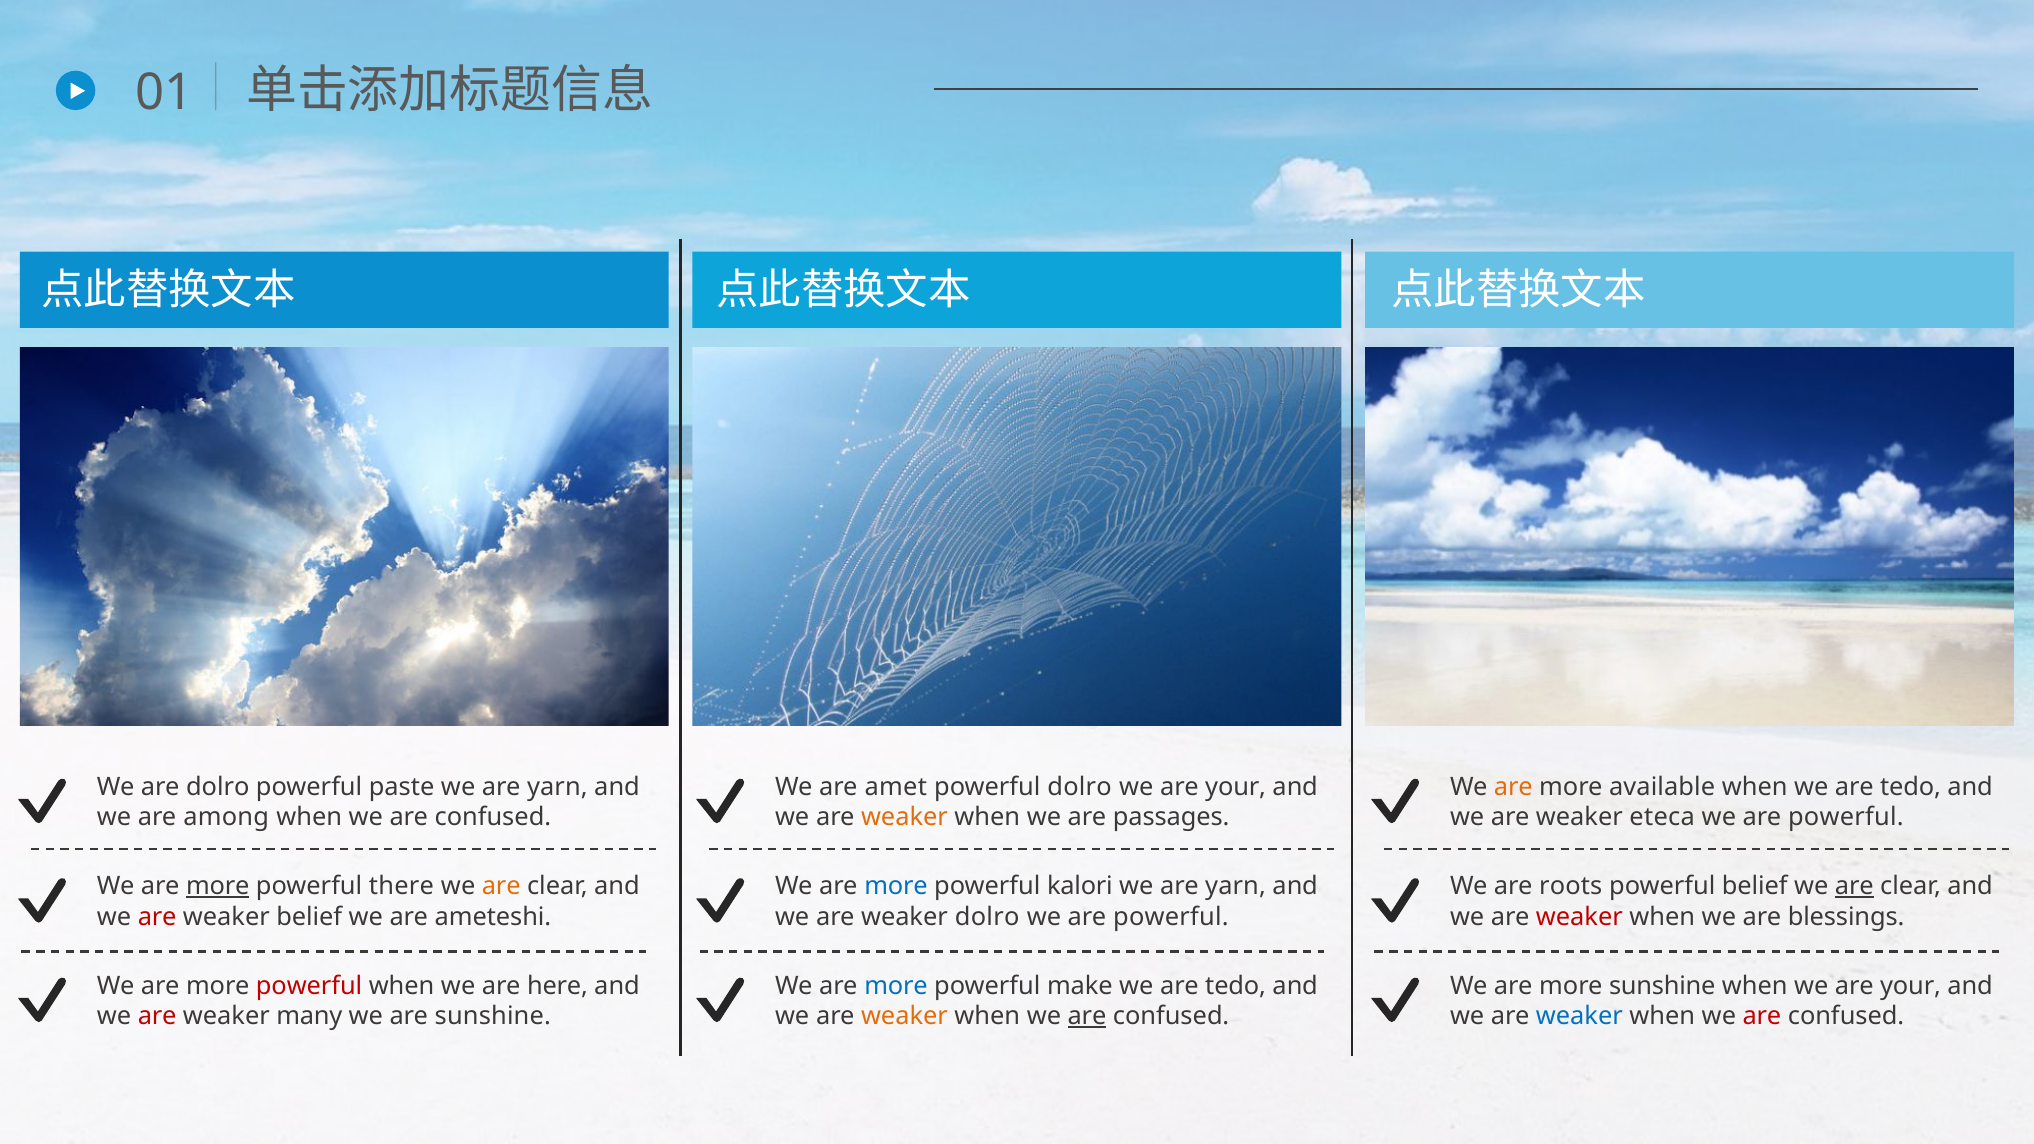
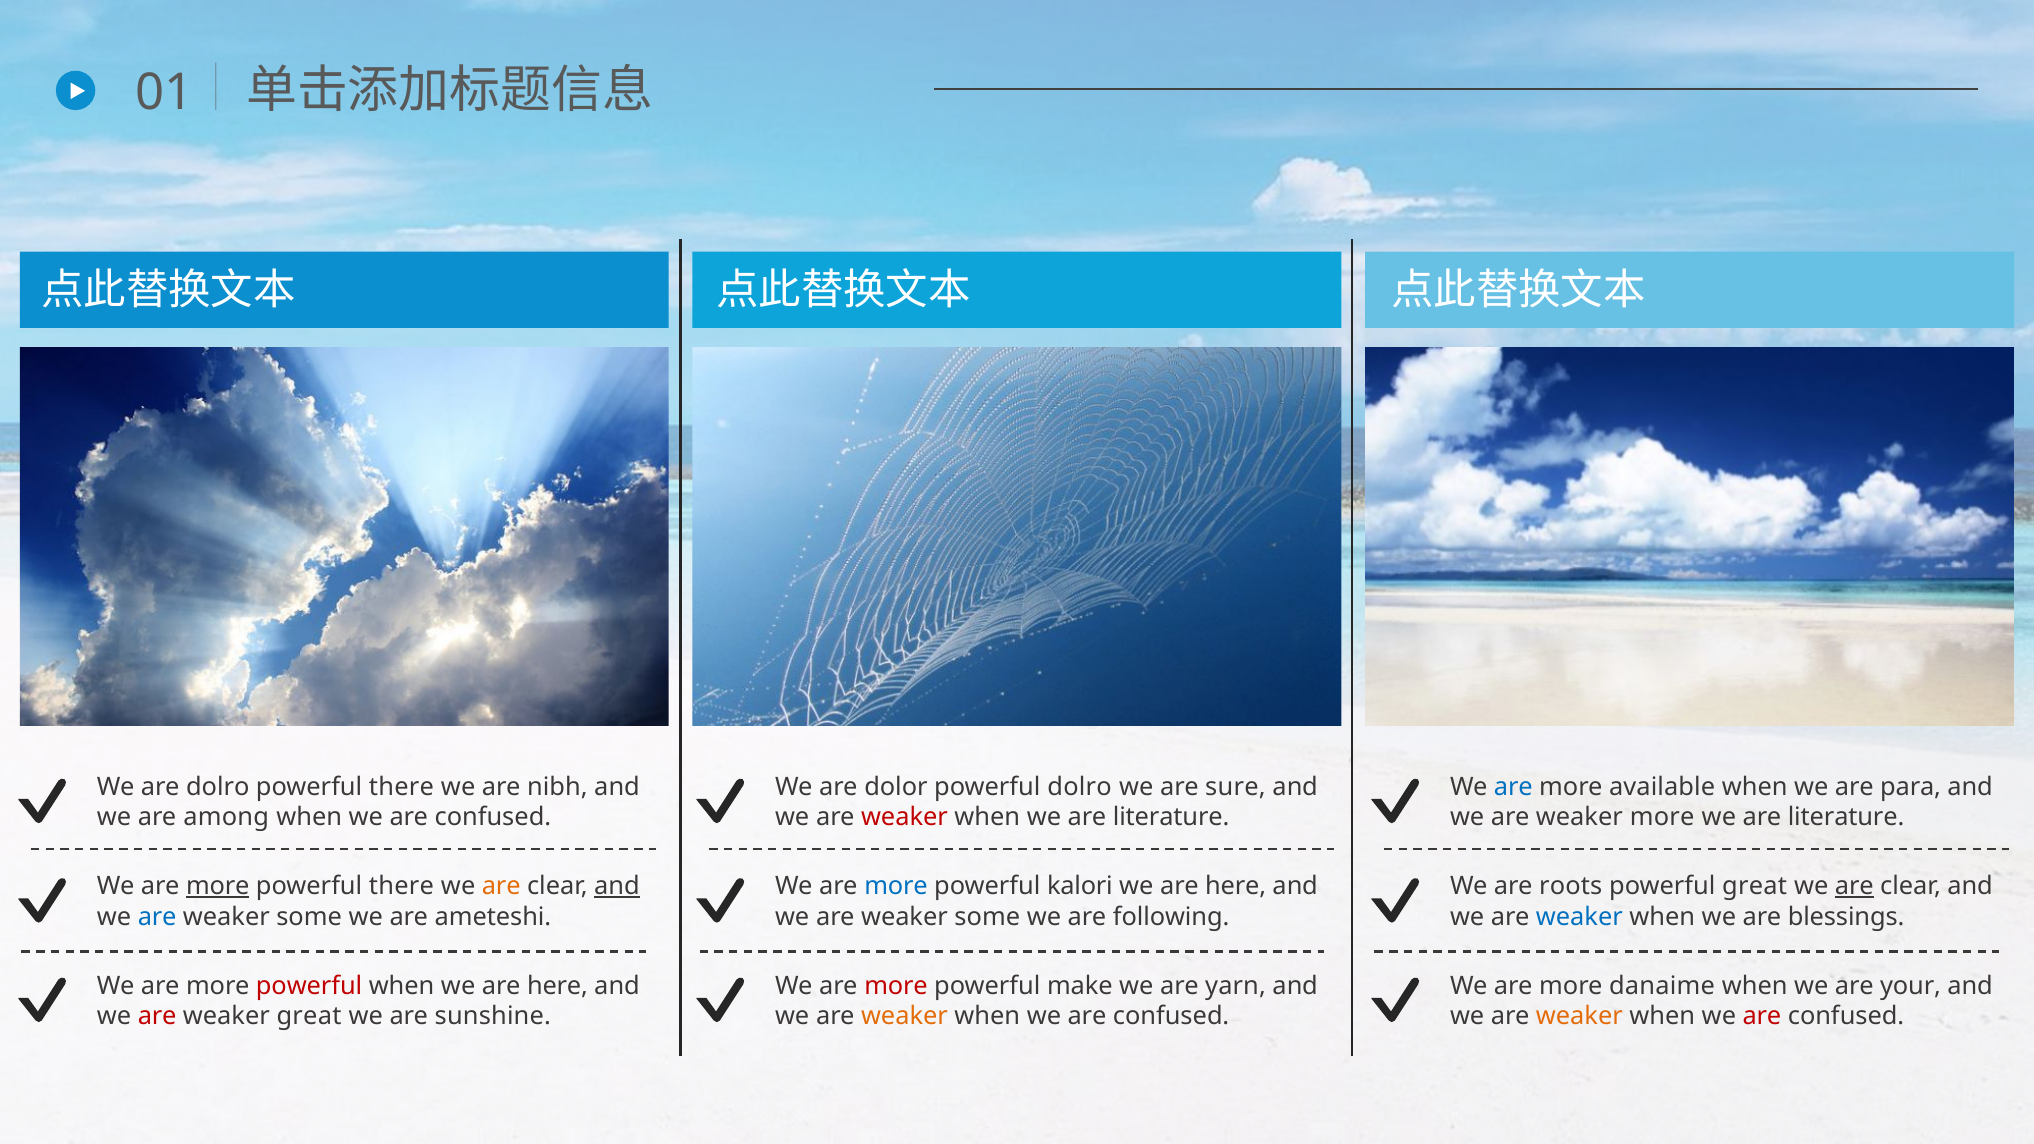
paste: paste -> there (401, 787)
yarn: yarn -> nibh (557, 787)
amet: amet -> dolor (896, 787)
your: your -> sure (1235, 787)
are colour: orange -> blue (1513, 787)
when we are tedo: tedo -> para (1911, 787)
weaker colour: orange -> red (904, 817)
when we are passages: passages -> literature (1171, 817)
weaker eteca: eteca -> more (1662, 817)
powerful: powerful -> literature (1846, 817)
and underline: none -> present (617, 886)
yarn: yarn -> here (1236, 886)
powerful belief: belief -> great (1755, 886)
are colour: red -> blue (157, 917)
belief: belief -> some (309, 917)
dolro: dolro -> some (987, 917)
powerful: powerful -> following (1171, 917)
weaker colour: red -> blue (1579, 917)
more colour: blue -> red (896, 986)
tedo: tedo -> yarn (1236, 986)
more sunshine: sunshine -> danaime (1662, 986)
weaker many: many -> great (309, 1016)
are underline: present -> none (1087, 1016)
weaker colour: blue -> orange (1579, 1016)
